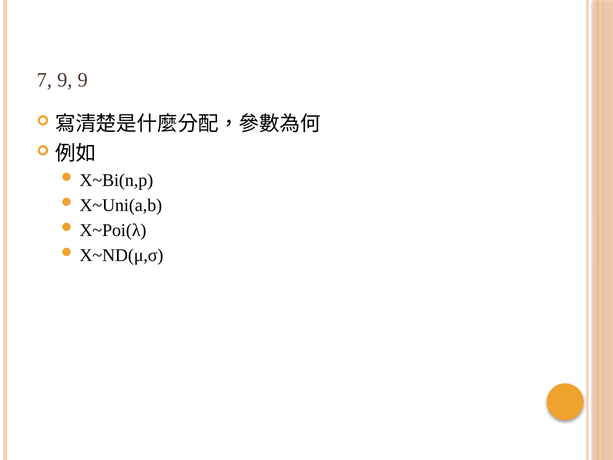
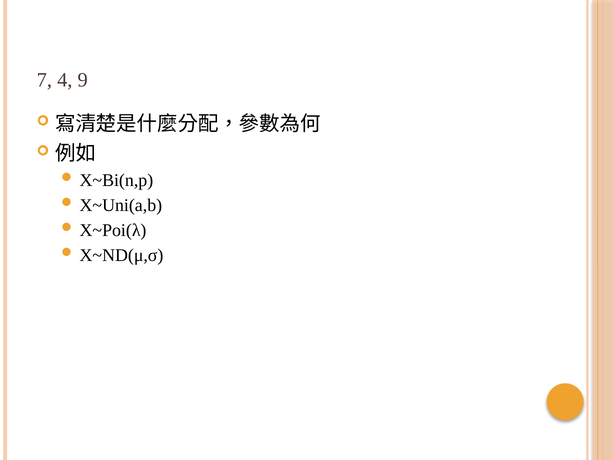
7 9: 9 -> 4 (65, 80)
